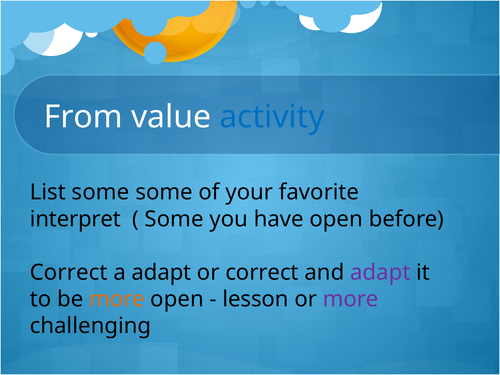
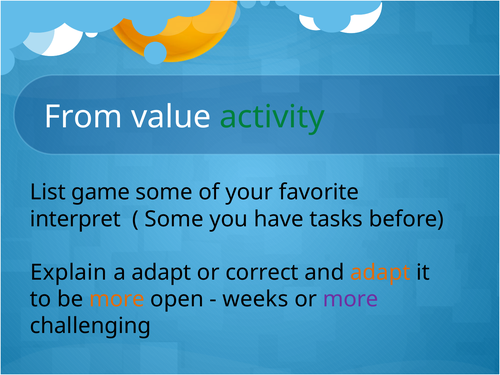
activity colour: blue -> green (272, 117)
List some: some -> game (101, 192)
have open: open -> tasks (336, 219)
Correct: Correct -> Explain (69, 272)
adapt colour: purple -> orange (380, 272)
lesson: lesson -> weeks (255, 299)
